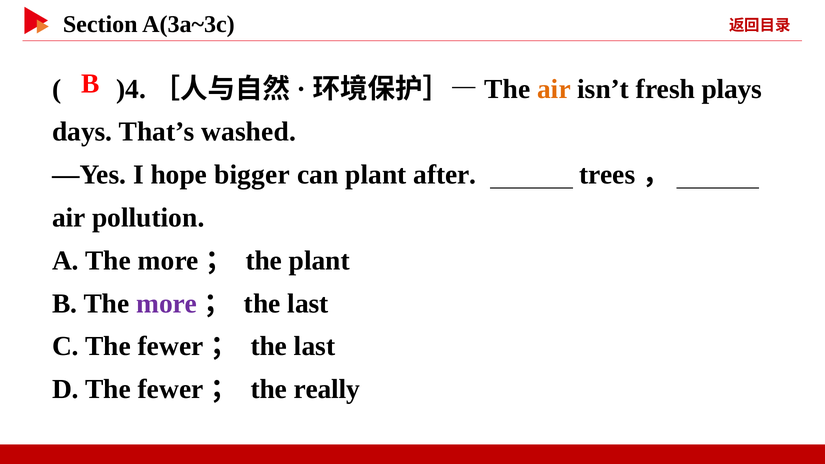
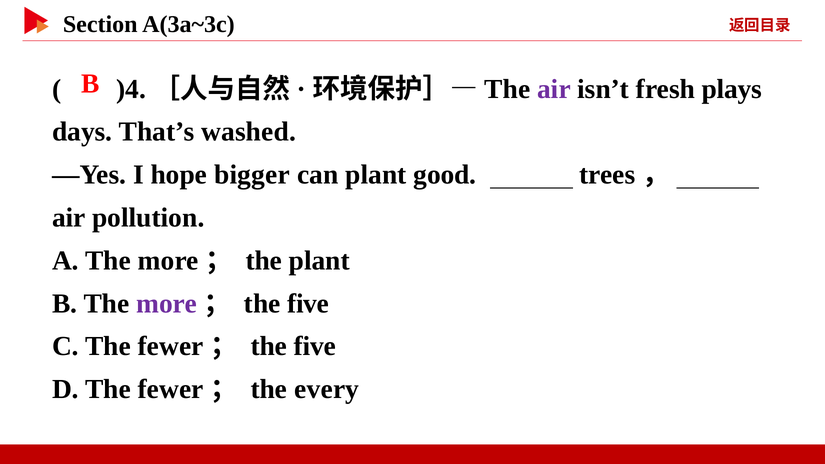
air colour: orange -> purple (554, 89)
after: after -> good (445, 175)
last: last -> five (308, 303)
last: last -> five (315, 346)
really: really -> every (327, 389)
